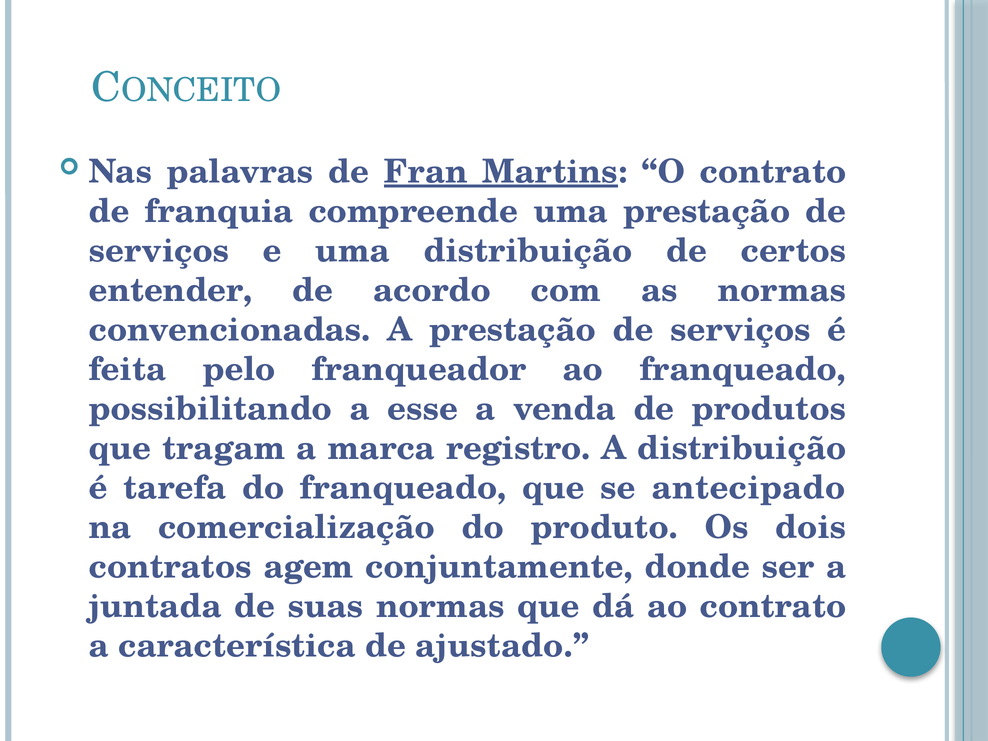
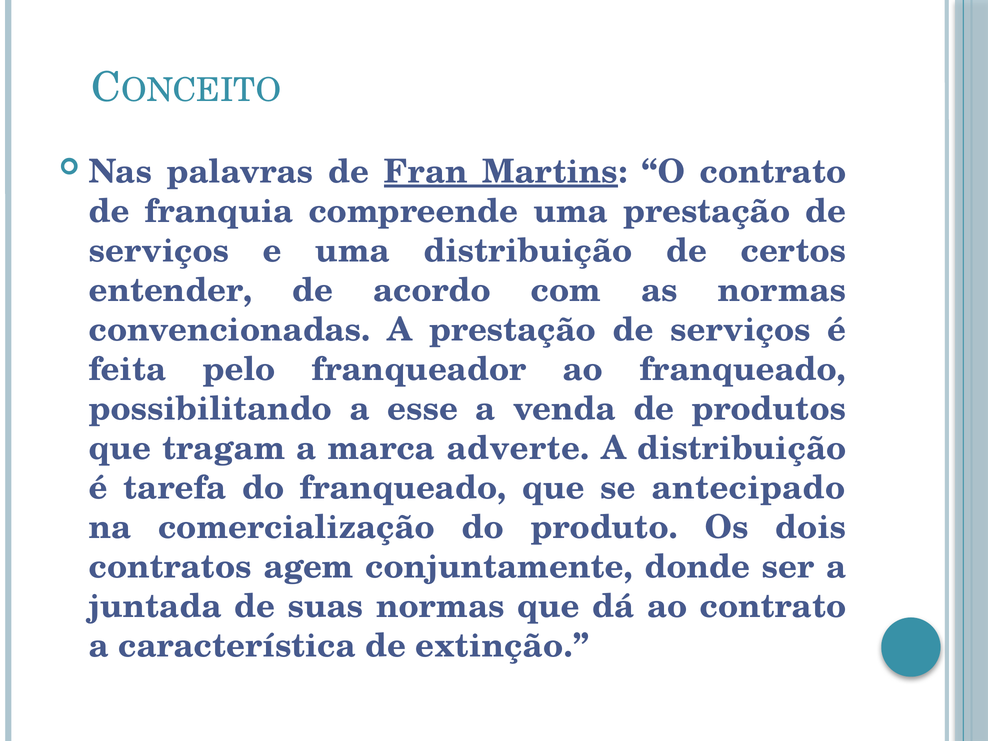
registro: registro -> adverte (518, 448)
ajustado: ajustado -> extinção (502, 646)
